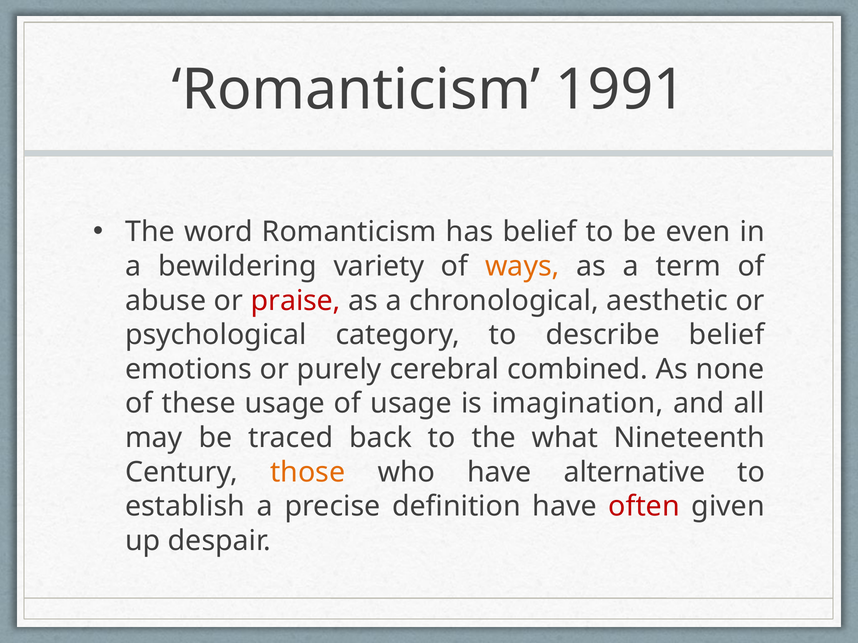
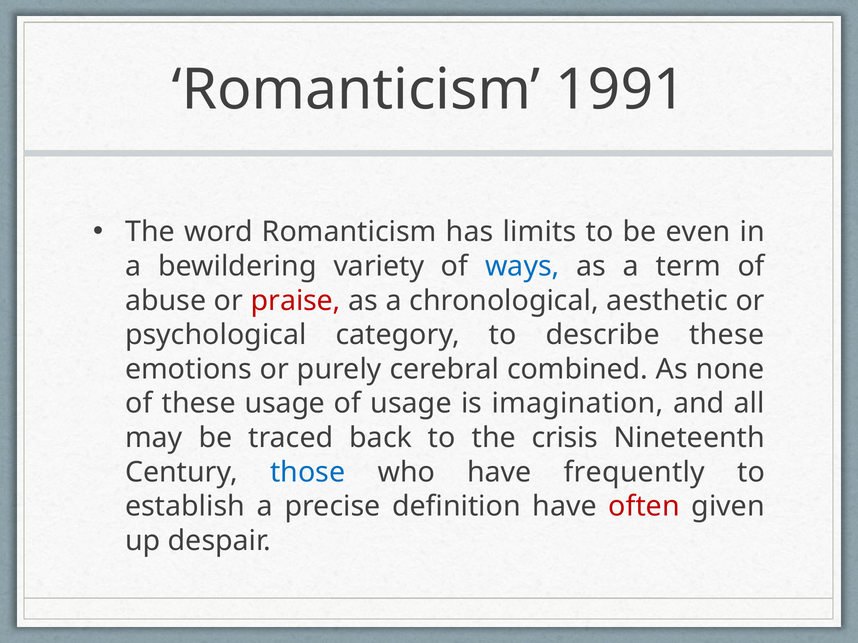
has belief: belief -> limits (539, 232)
ways colour: orange -> blue (522, 267)
describe belief: belief -> these (727, 335)
what: what -> crisis (565, 438)
those colour: orange -> blue (308, 472)
alternative: alternative -> frequently (634, 472)
